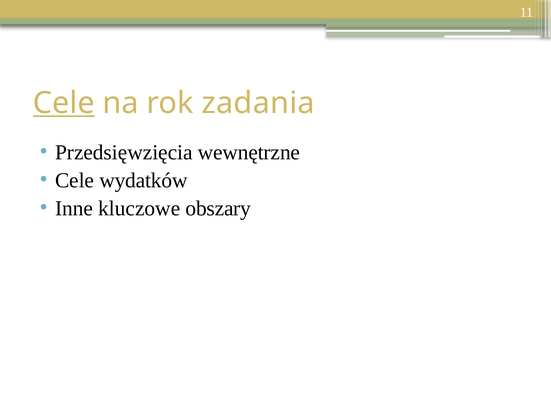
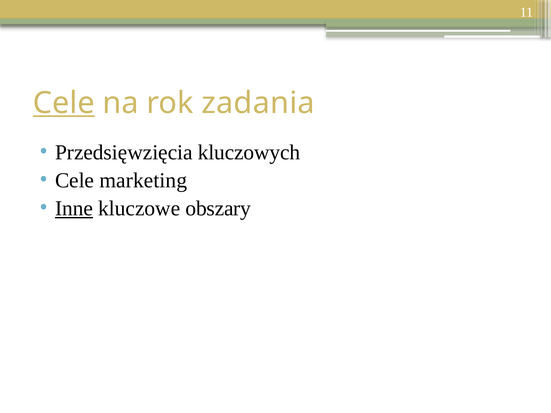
wewnętrzne: wewnętrzne -> kluczowych (249, 153)
wydatków: wydatków -> marketing (143, 181)
Inne underline: none -> present (74, 209)
